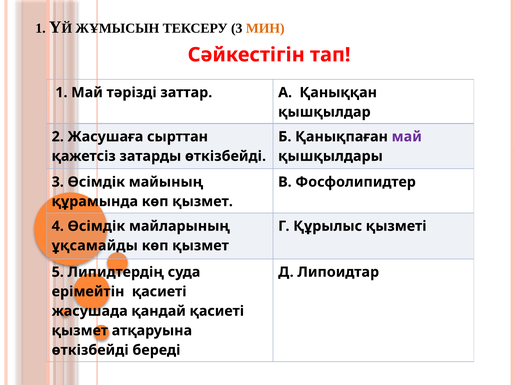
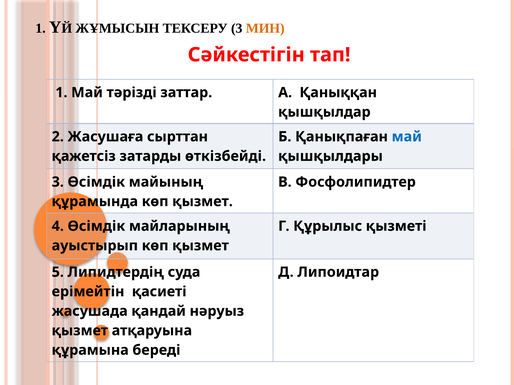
май colour: purple -> blue (407, 137)
ұқсамайды: ұқсамайды -> ауыстырып (95, 246)
қандай қасиеті: қасиеті -> нәруыз (217, 311)
өткізбейді: өткізбейді -> құрамына (90, 351)
